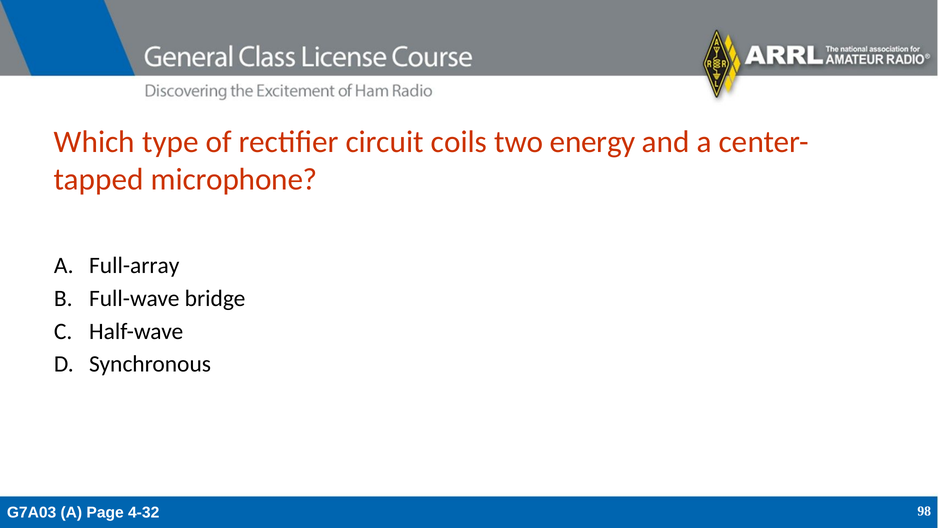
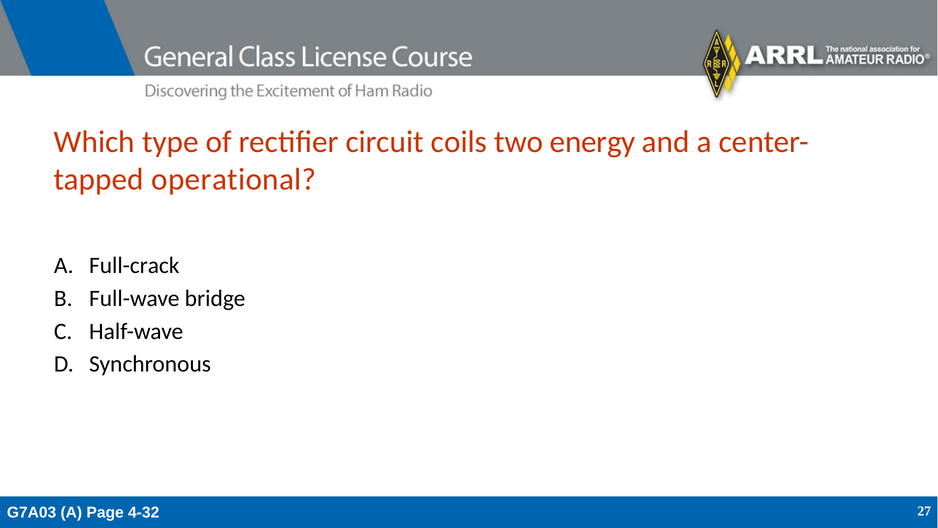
microphone: microphone -> operational (234, 179)
Full-array: Full-array -> Full-crack (134, 265)
98: 98 -> 27 (924, 511)
